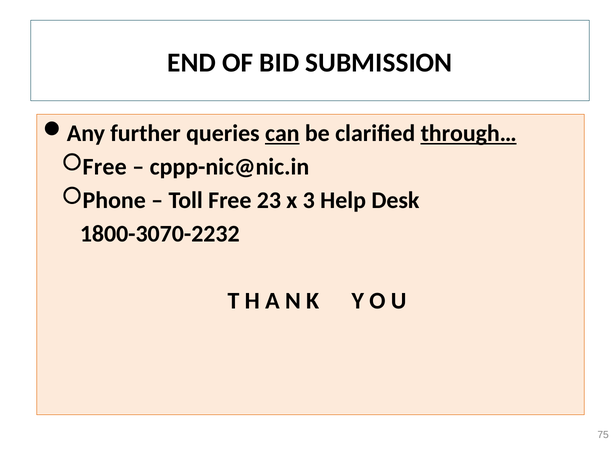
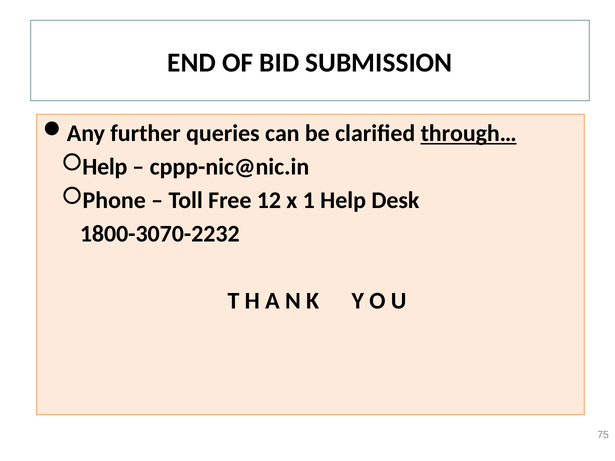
can underline: present -> none (282, 133)
Free: Free -> Help (105, 167)
23: 23 -> 12 (269, 200)
3: 3 -> 1 (309, 200)
